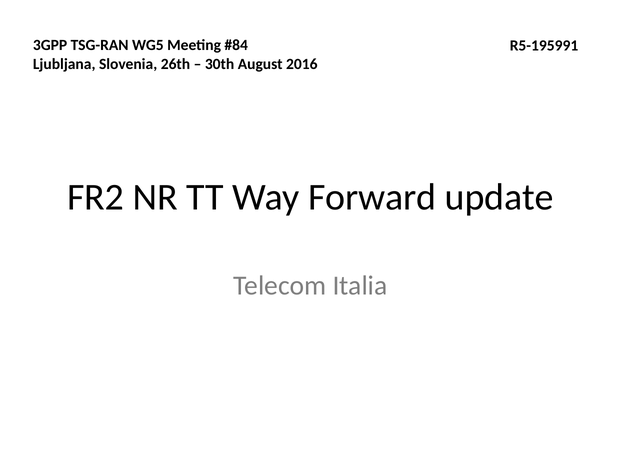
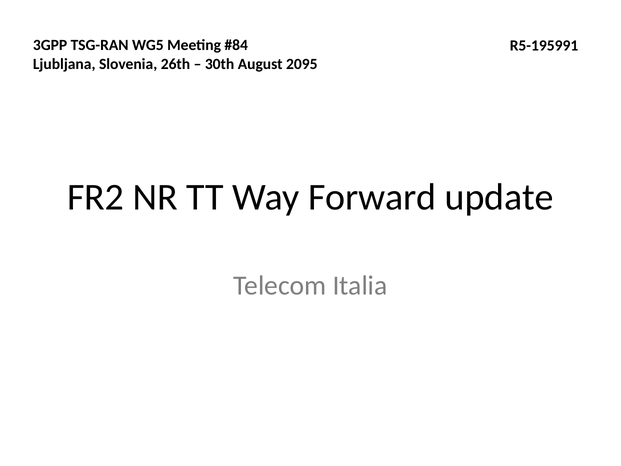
2016: 2016 -> 2095 (302, 64)
